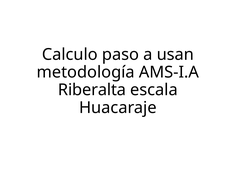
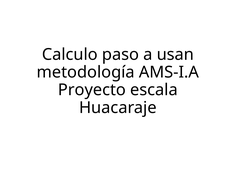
Riberalta: Riberalta -> Proyecto (92, 90)
